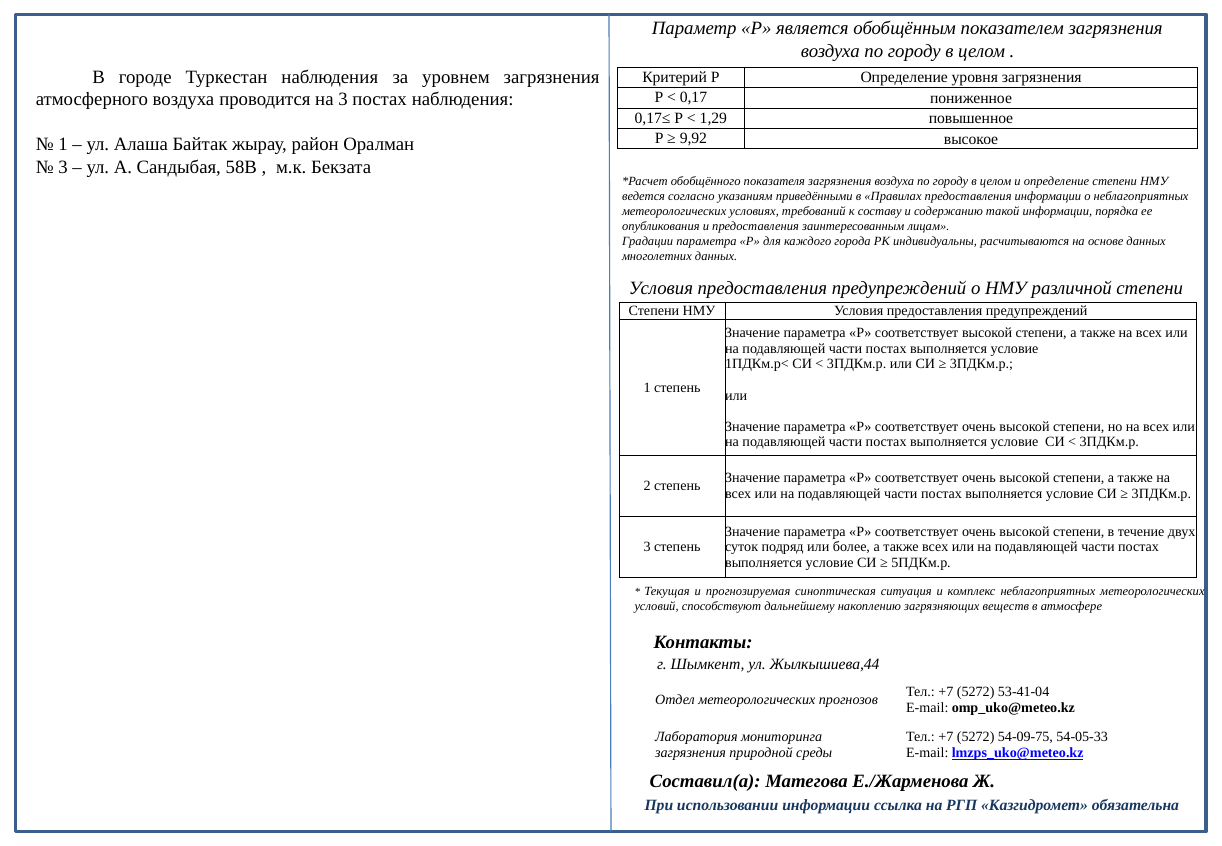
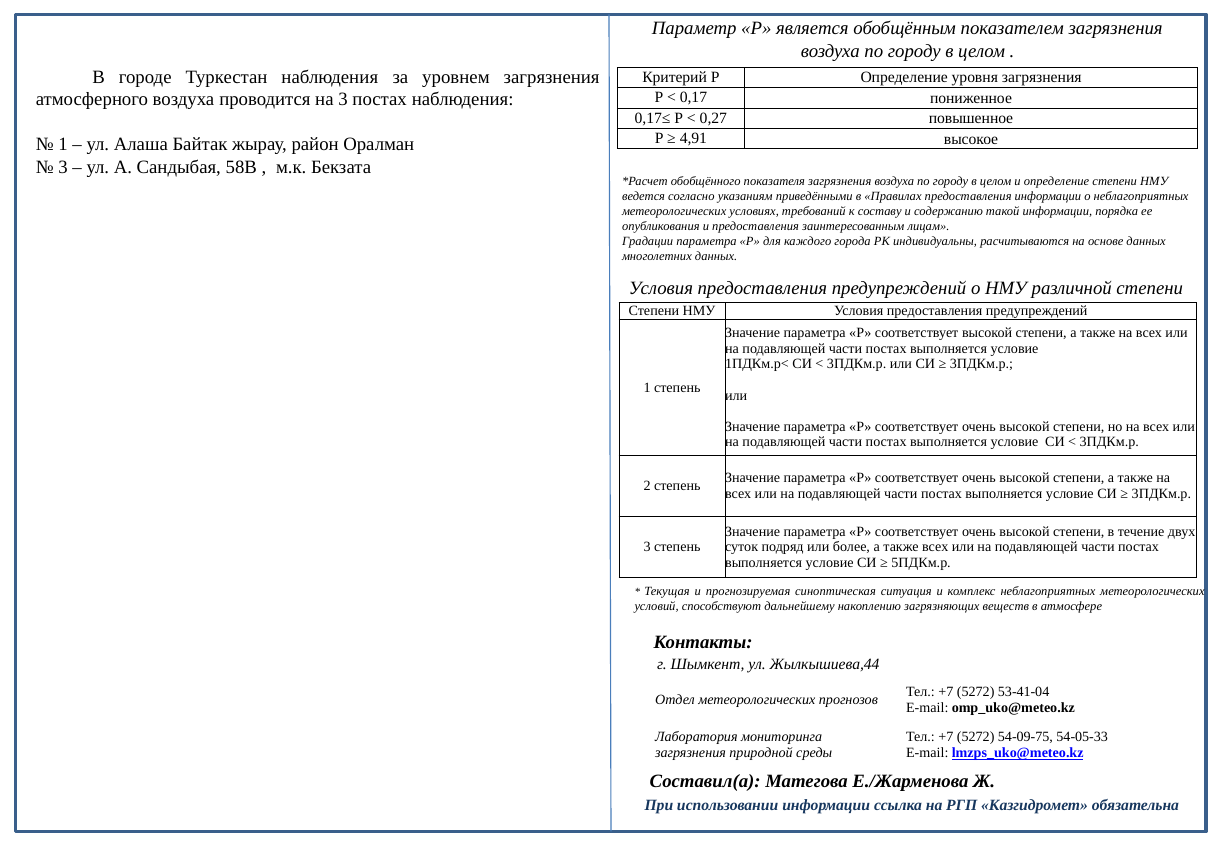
1,29: 1,29 -> 0,27 (713, 118)
9,92: 9,92 -> 4,91 (693, 138)
